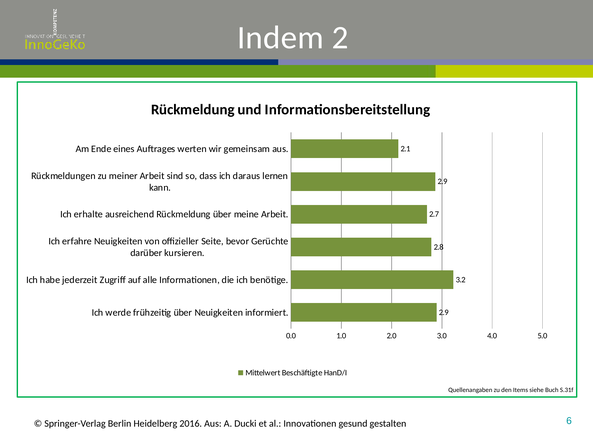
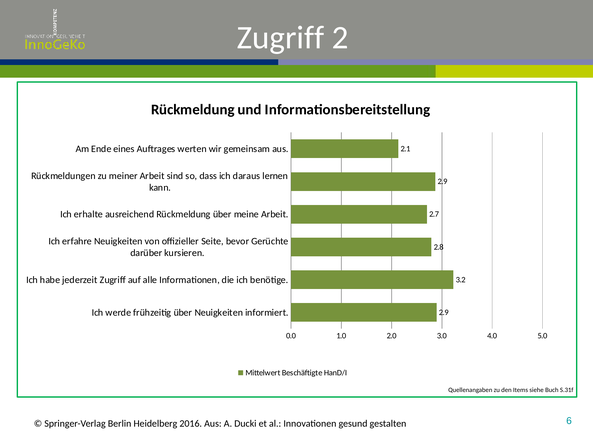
Indem: Indem -> Zugriff (281, 38)
